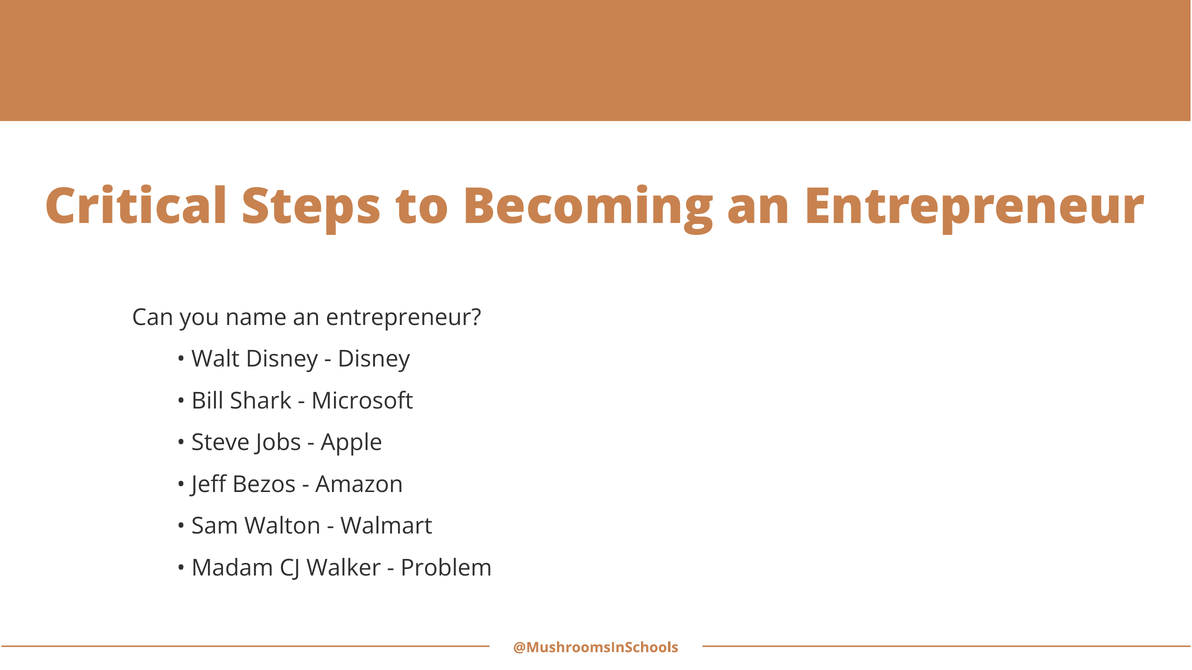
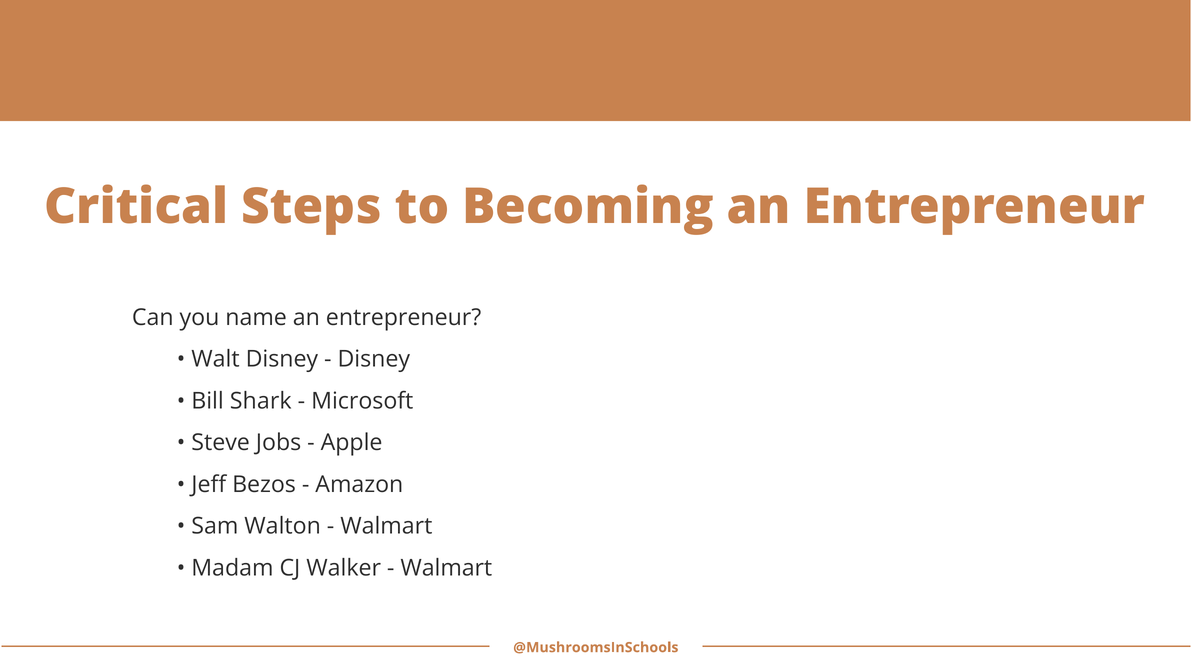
Problem: Problem -> Walmart (446, 568)
